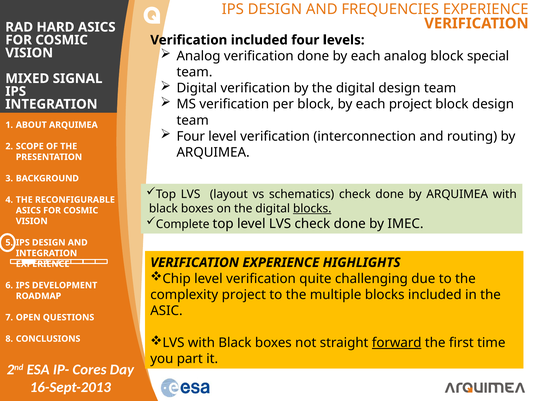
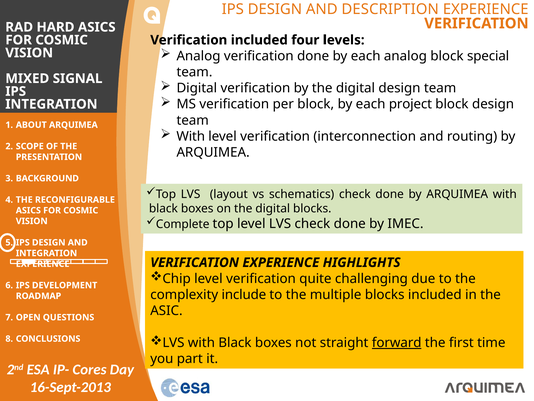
FREQUENCIES: FREQUENCIES -> DESCRIPTION (390, 9)
Four: Four -> With (191, 136)
blocks underline: present -> none (312, 208)
complexity project: project -> include (244, 294)
